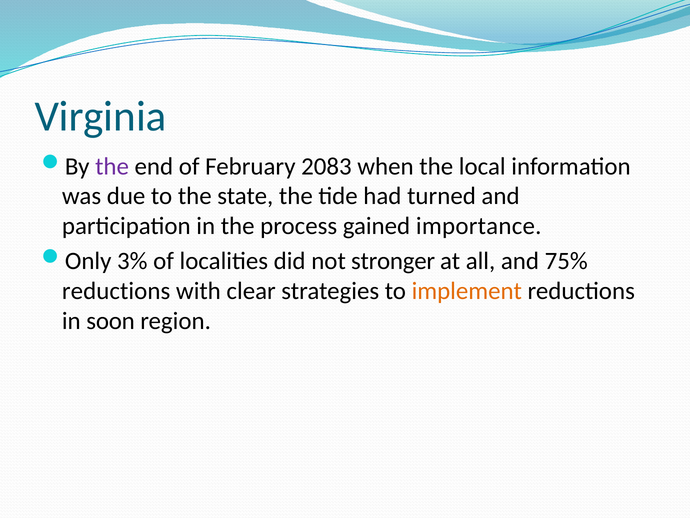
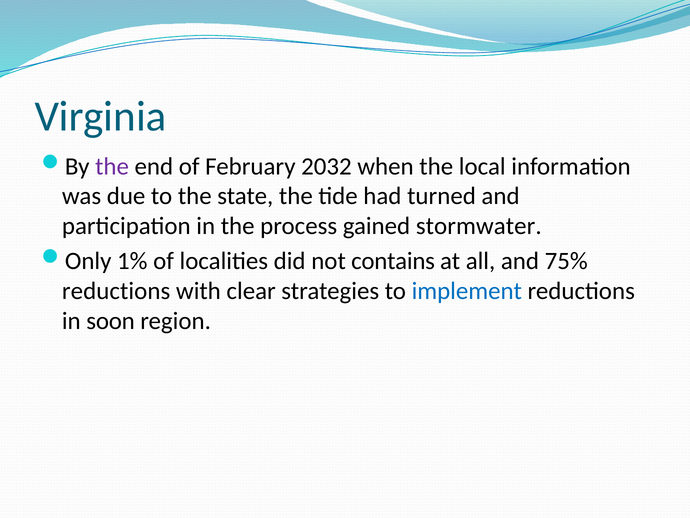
2083: 2083 -> 2032 (326, 166)
importance: importance -> stormwater (479, 226)
3%: 3% -> 1% (132, 261)
stronger: stronger -> contains (393, 261)
implement colour: orange -> blue (467, 291)
